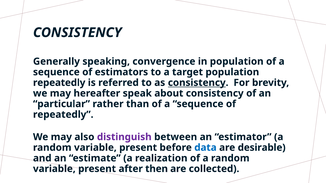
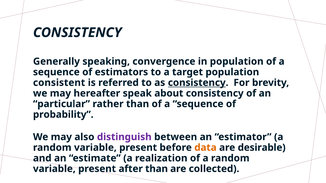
repeatedly: repeatedly -> consistent (59, 83)
repeatedly: repeatedly -> probability (63, 115)
data colour: blue -> orange (205, 148)
after then: then -> than (157, 169)
